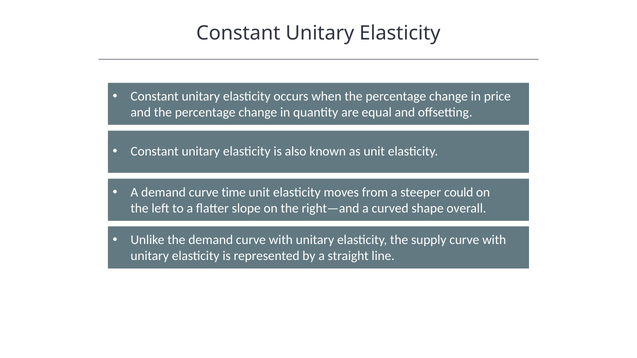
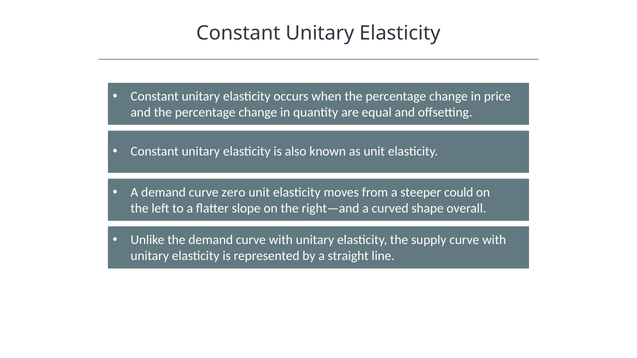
time: time -> zero (234, 193)
